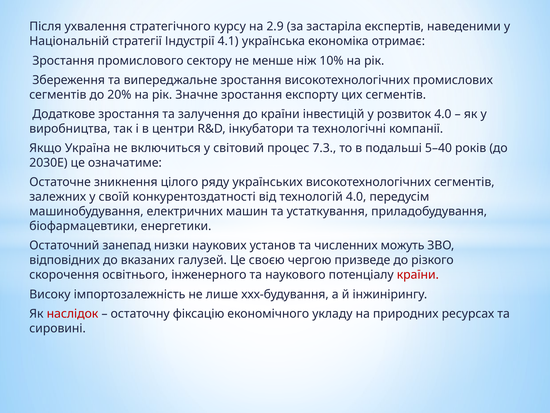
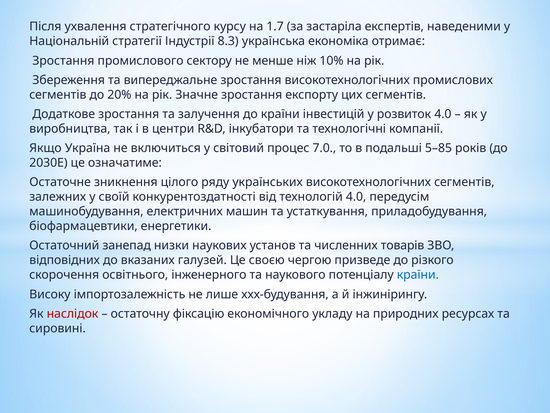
2.9: 2.9 -> 1.7 (275, 27)
4.1: 4.1 -> 8.3 (228, 41)
7.3: 7.3 -> 7.0 (324, 148)
5–40: 5–40 -> 5–85 (438, 148)
можуть: можуть -> товарів (403, 245)
країни colour: red -> blue (418, 275)
